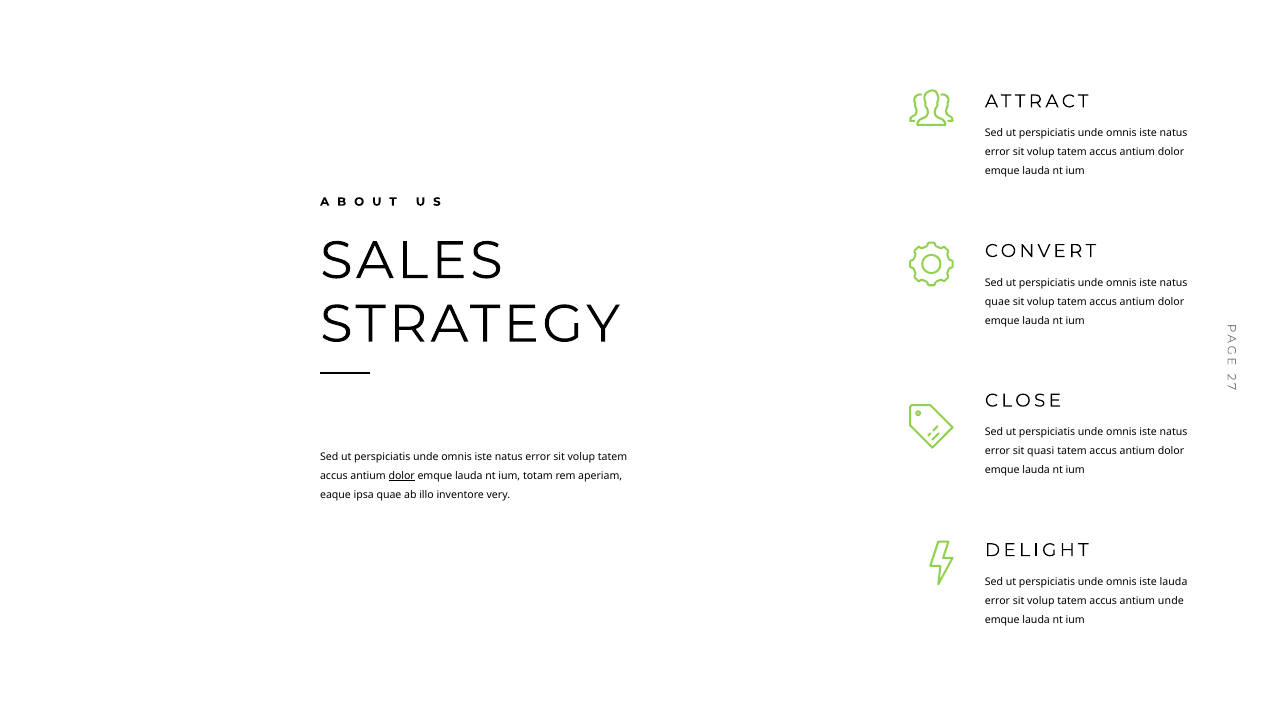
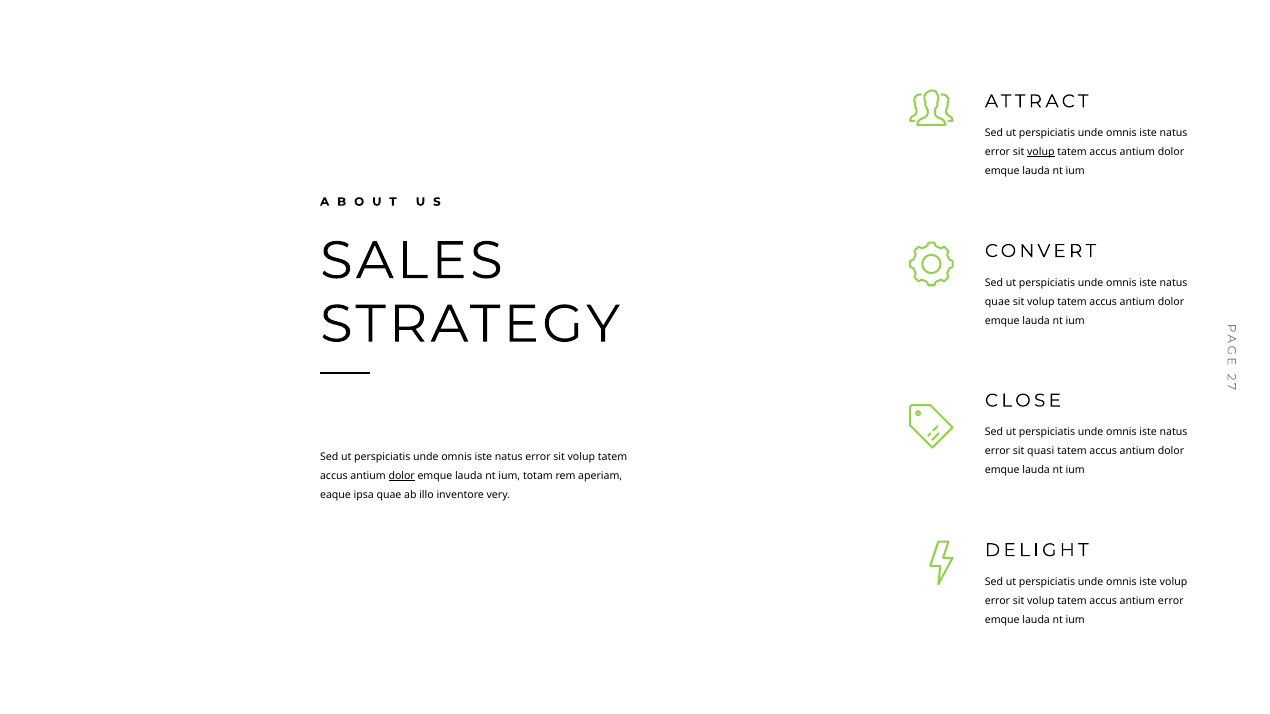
volup underline: none -> present (1041, 152)
iste lauda: lauda -> volup (1174, 582)
antium unde: unde -> error (1171, 601)
